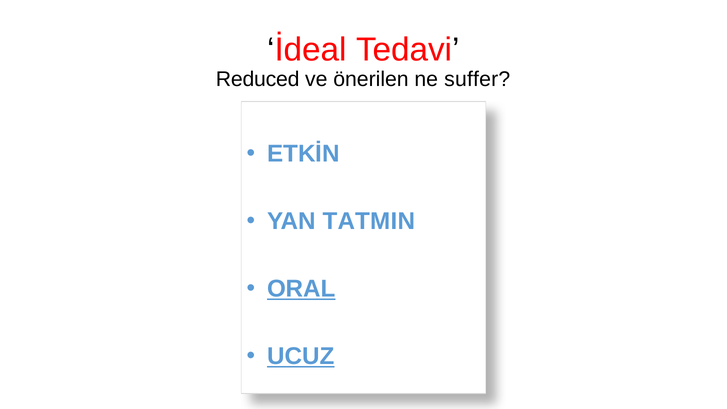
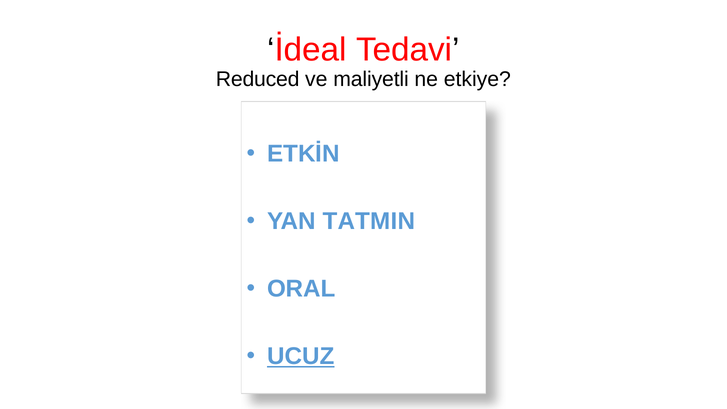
önerilen: önerilen -> maliyetli (371, 79)
suffer: suffer -> etkiye (477, 79)
ORAL underline: present -> none (301, 289)
